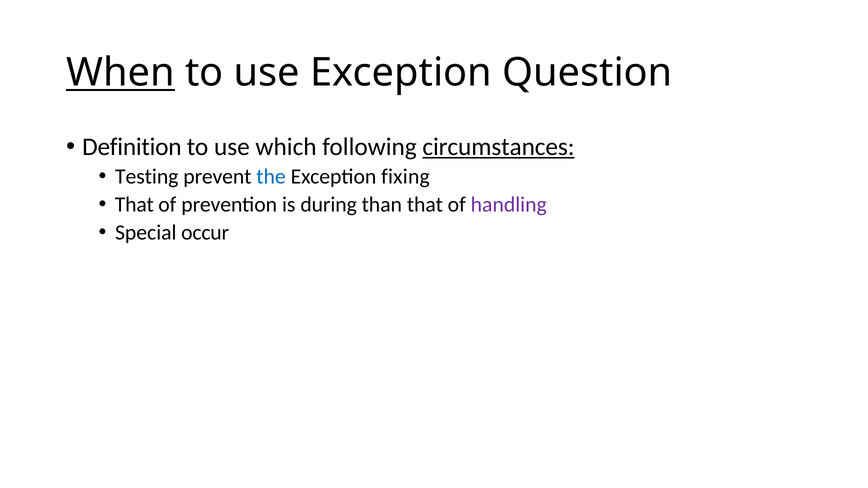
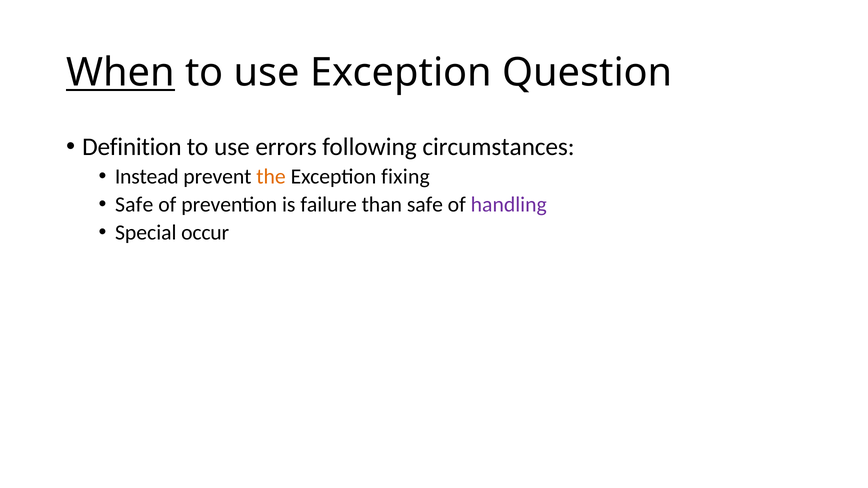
which: which -> errors (286, 147)
circumstances underline: present -> none (498, 147)
Testing: Testing -> Instead (147, 177)
the colour: blue -> orange (271, 177)
That: That -> Safe (134, 205)
during: during -> failure (329, 205)
than that: that -> safe (425, 205)
